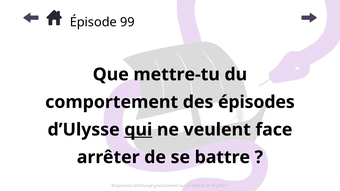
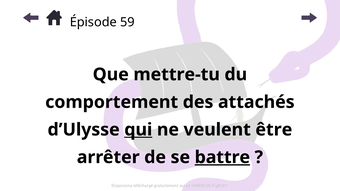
99: 99 -> 59 (127, 22)
épisodes: épisodes -> attachés (256, 102)
face: face -> être (274, 130)
battre underline: none -> present (222, 157)
